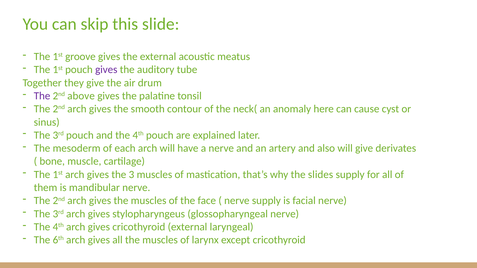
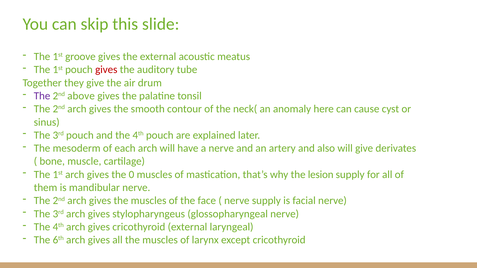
gives colour: purple -> red (106, 70)
3: 3 -> 0 (131, 175)
slides: slides -> lesion (321, 175)
